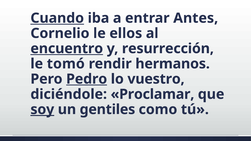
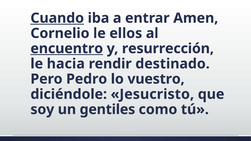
Antes: Antes -> Amen (196, 18)
tomó: tomó -> hacia (66, 64)
hermanos: hermanos -> destinado (173, 64)
Pedro underline: present -> none (87, 79)
Proclamar: Proclamar -> Jesucristo (152, 94)
soy underline: present -> none (42, 110)
